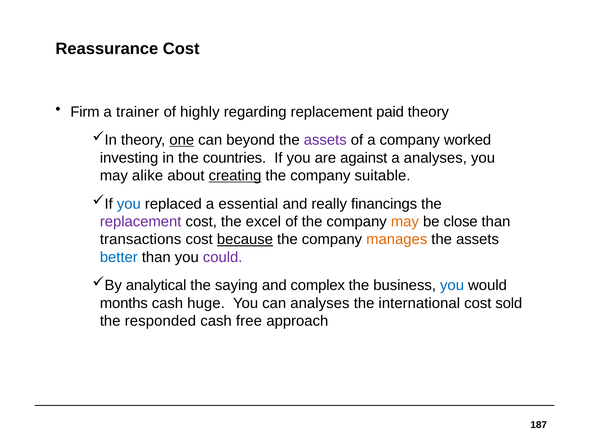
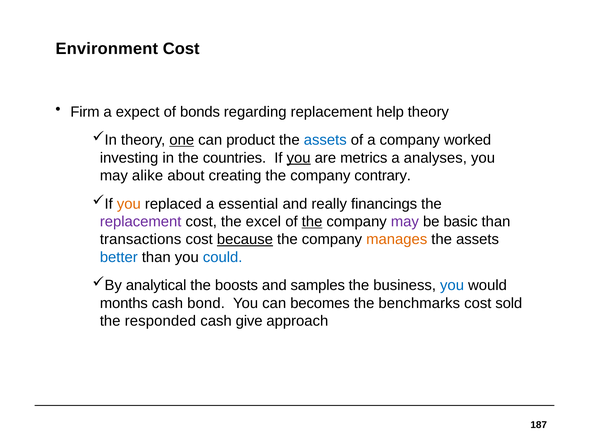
Reassurance: Reassurance -> Environment (107, 49)
trainer: trainer -> expect (138, 112)
highly: highly -> bonds (200, 112)
paid: paid -> help (390, 112)
beyond: beyond -> product (251, 140)
assets colour: purple -> blue (325, 140)
you underline: none -> present (299, 158)
against: against -> metrics (364, 158)
creating underline: present -> none (235, 176)
suitable: suitable -> contrary (383, 176)
you colour: blue -> orange (129, 204)
the underline: none -> present (312, 222)
may colour: orange -> purple (405, 222)
close: close -> basic (461, 222)
could colour: purple -> blue (223, 257)
saying: saying -> boosts (236, 286)
complex: complex -> samples (318, 286)
huge: huge -> bond (206, 304)
can analyses: analyses -> becomes (320, 304)
international: international -> benchmarks (419, 304)
free: free -> give (249, 321)
